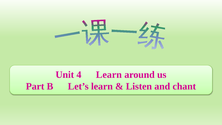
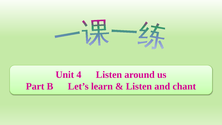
4 Learn: Learn -> Listen (109, 75)
